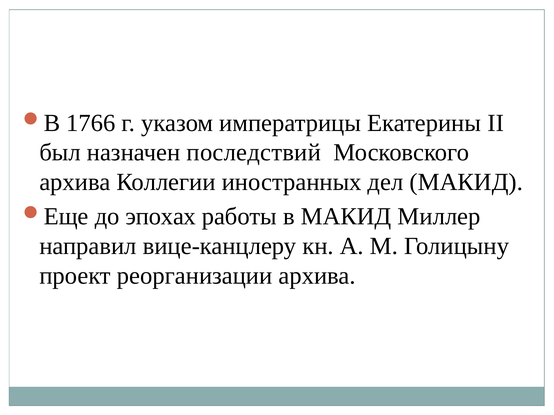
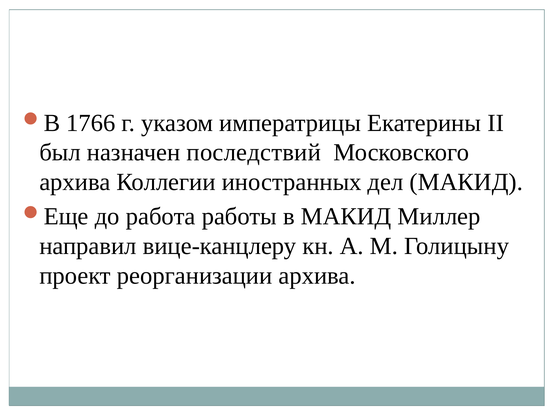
эпохах: эпохах -> работа (161, 217)
